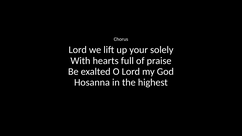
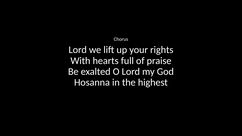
solely: solely -> rights (162, 50)
